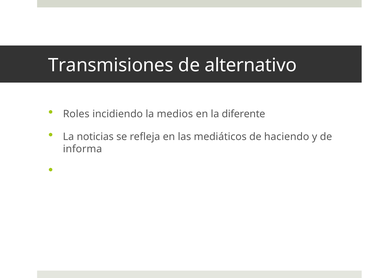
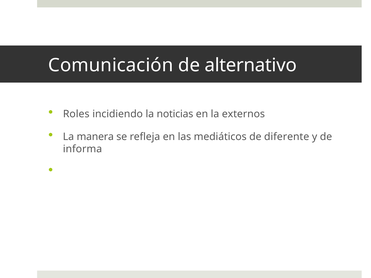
Transmisiones: Transmisiones -> Comunicación (111, 65)
medios: medios -> noticias (175, 114)
diferente: diferente -> externos (243, 114)
noticias: noticias -> manera (95, 137)
haciendo: haciendo -> diferente (287, 137)
